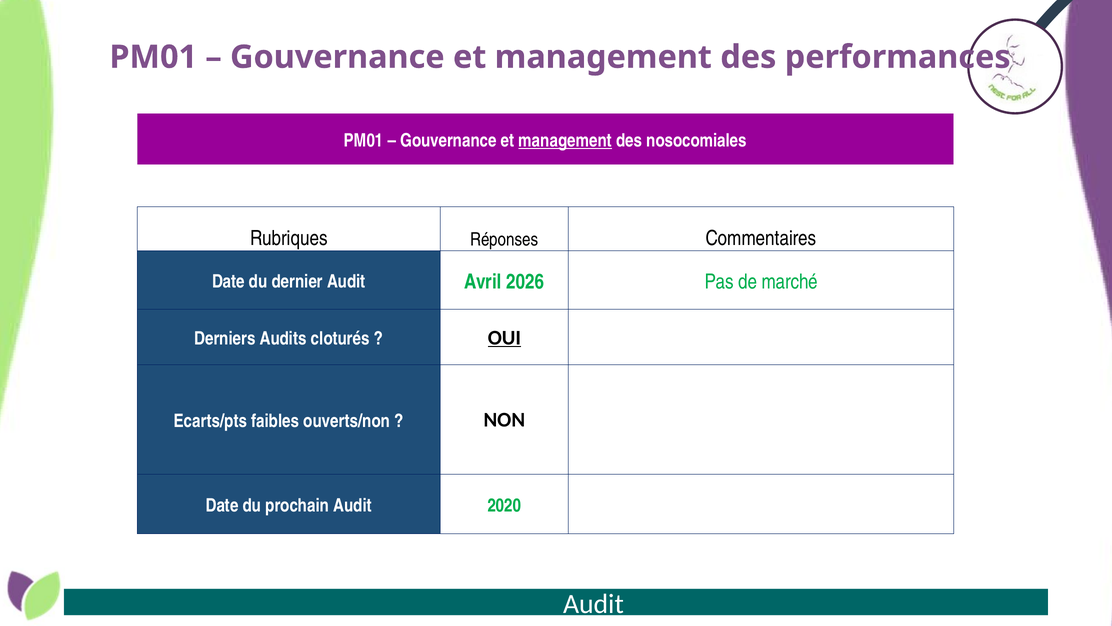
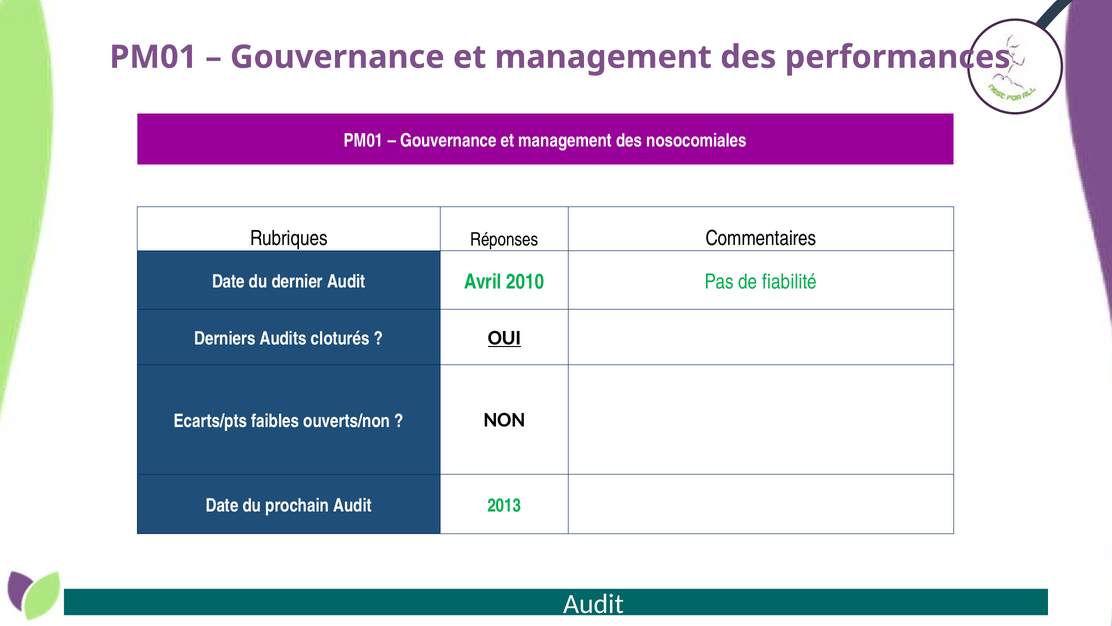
management underline: present -> none (565, 140)
2026: 2026 -> 2010 (525, 282)
marché: marché -> fiabilité (790, 282)
2020: 2020 -> 2013 (504, 505)
